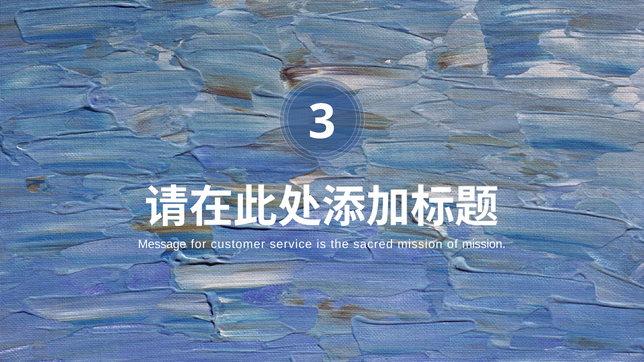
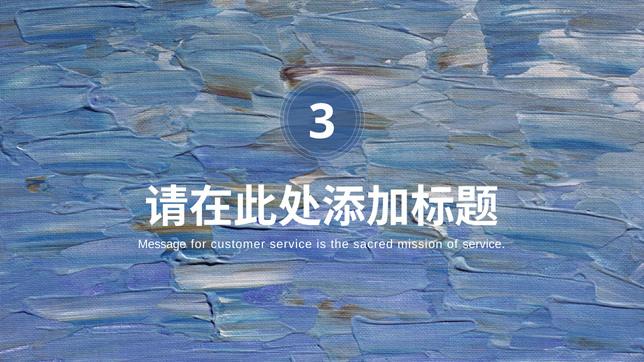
of mission: mission -> service (484, 244)
